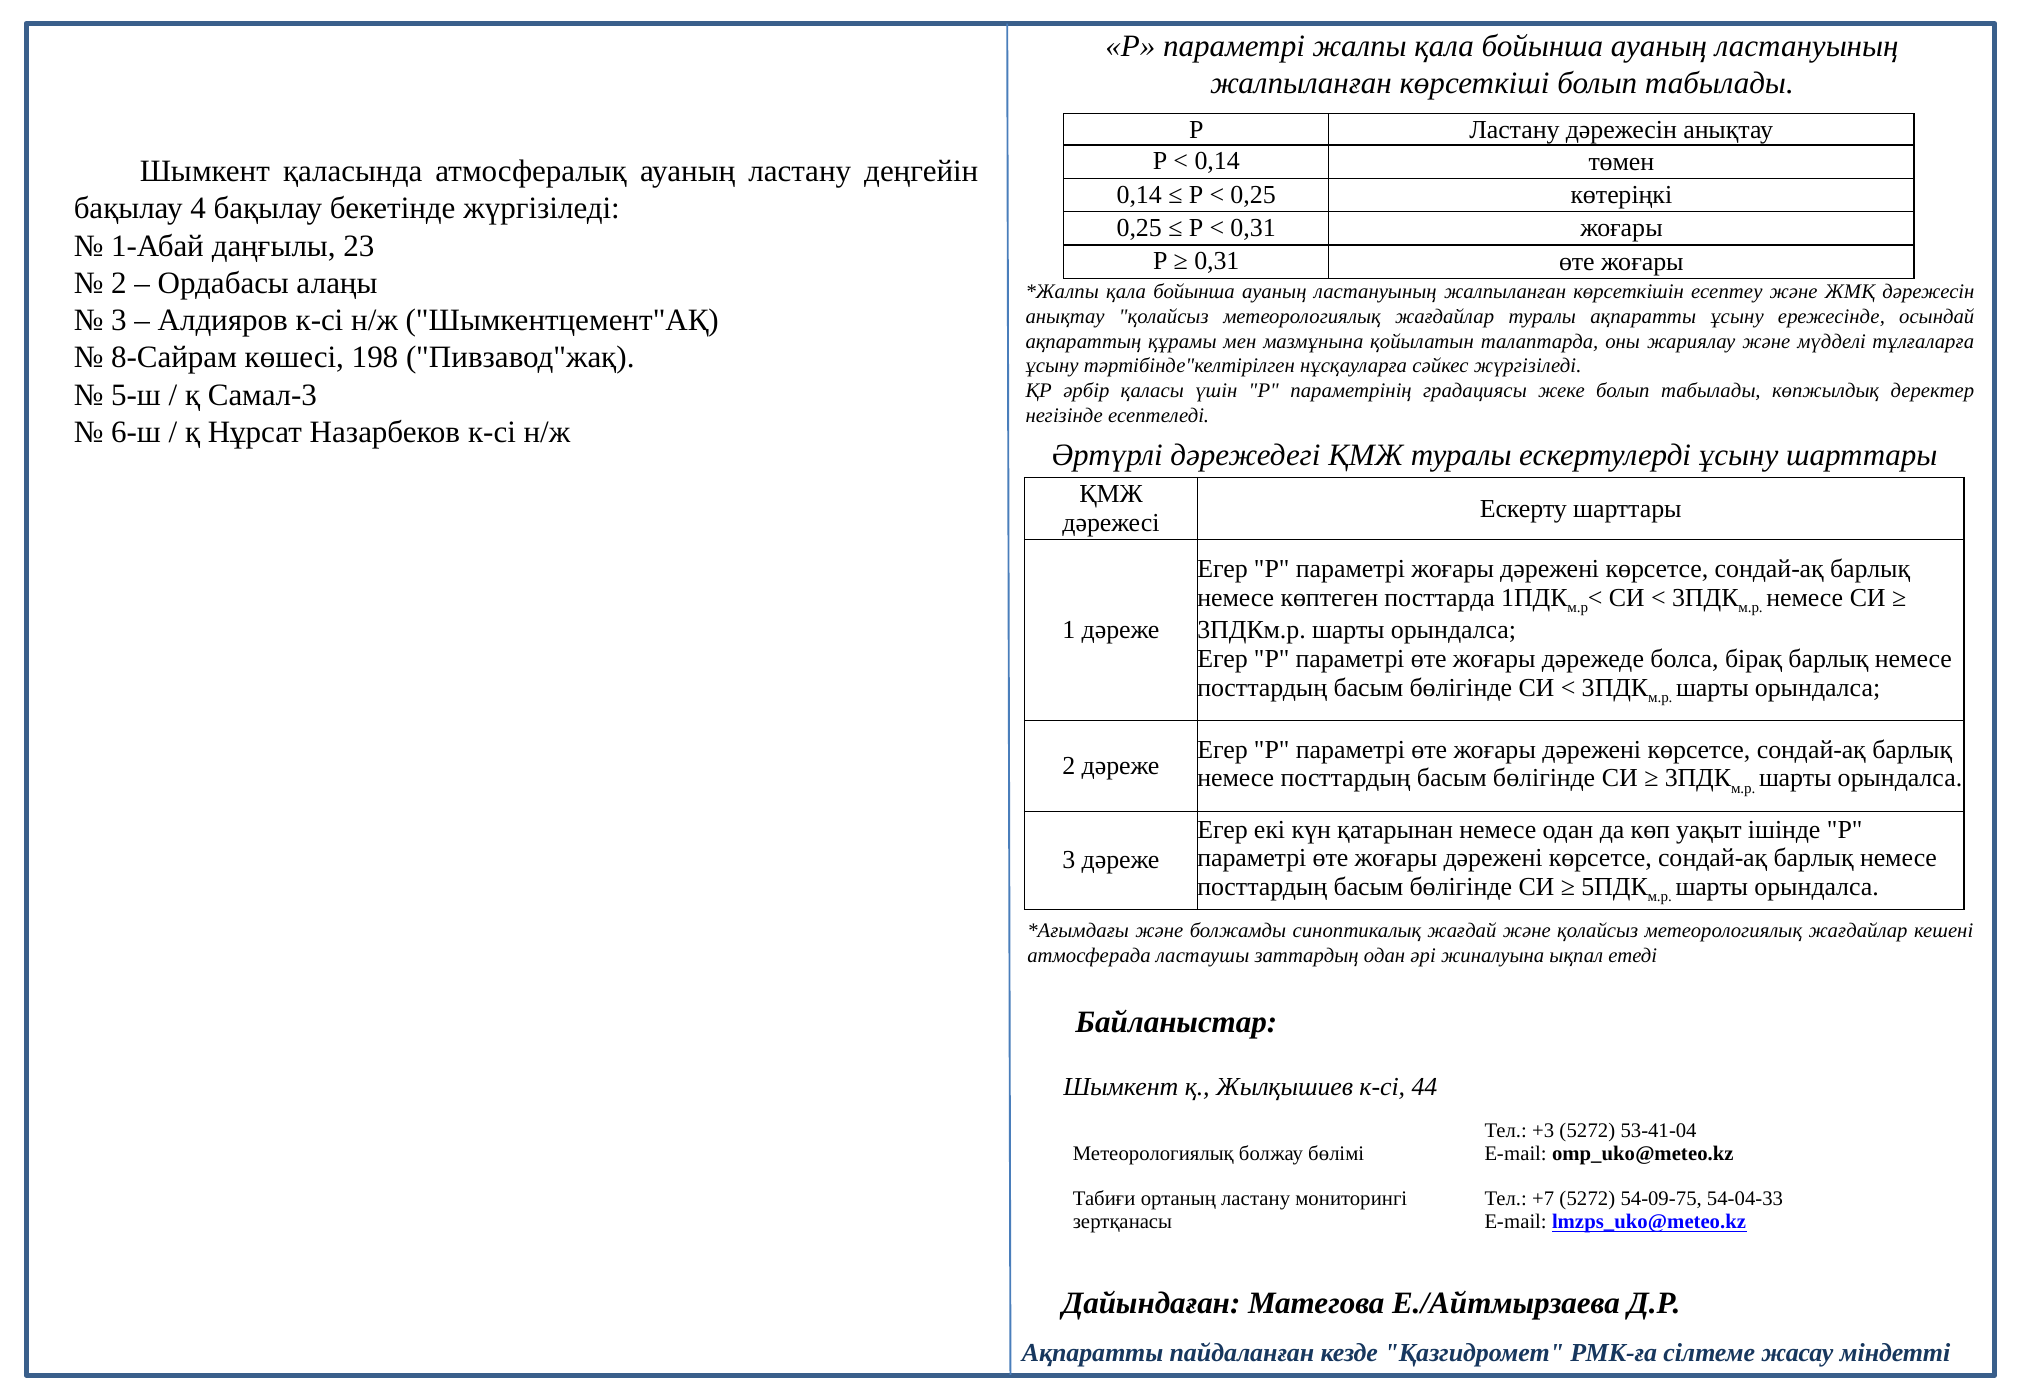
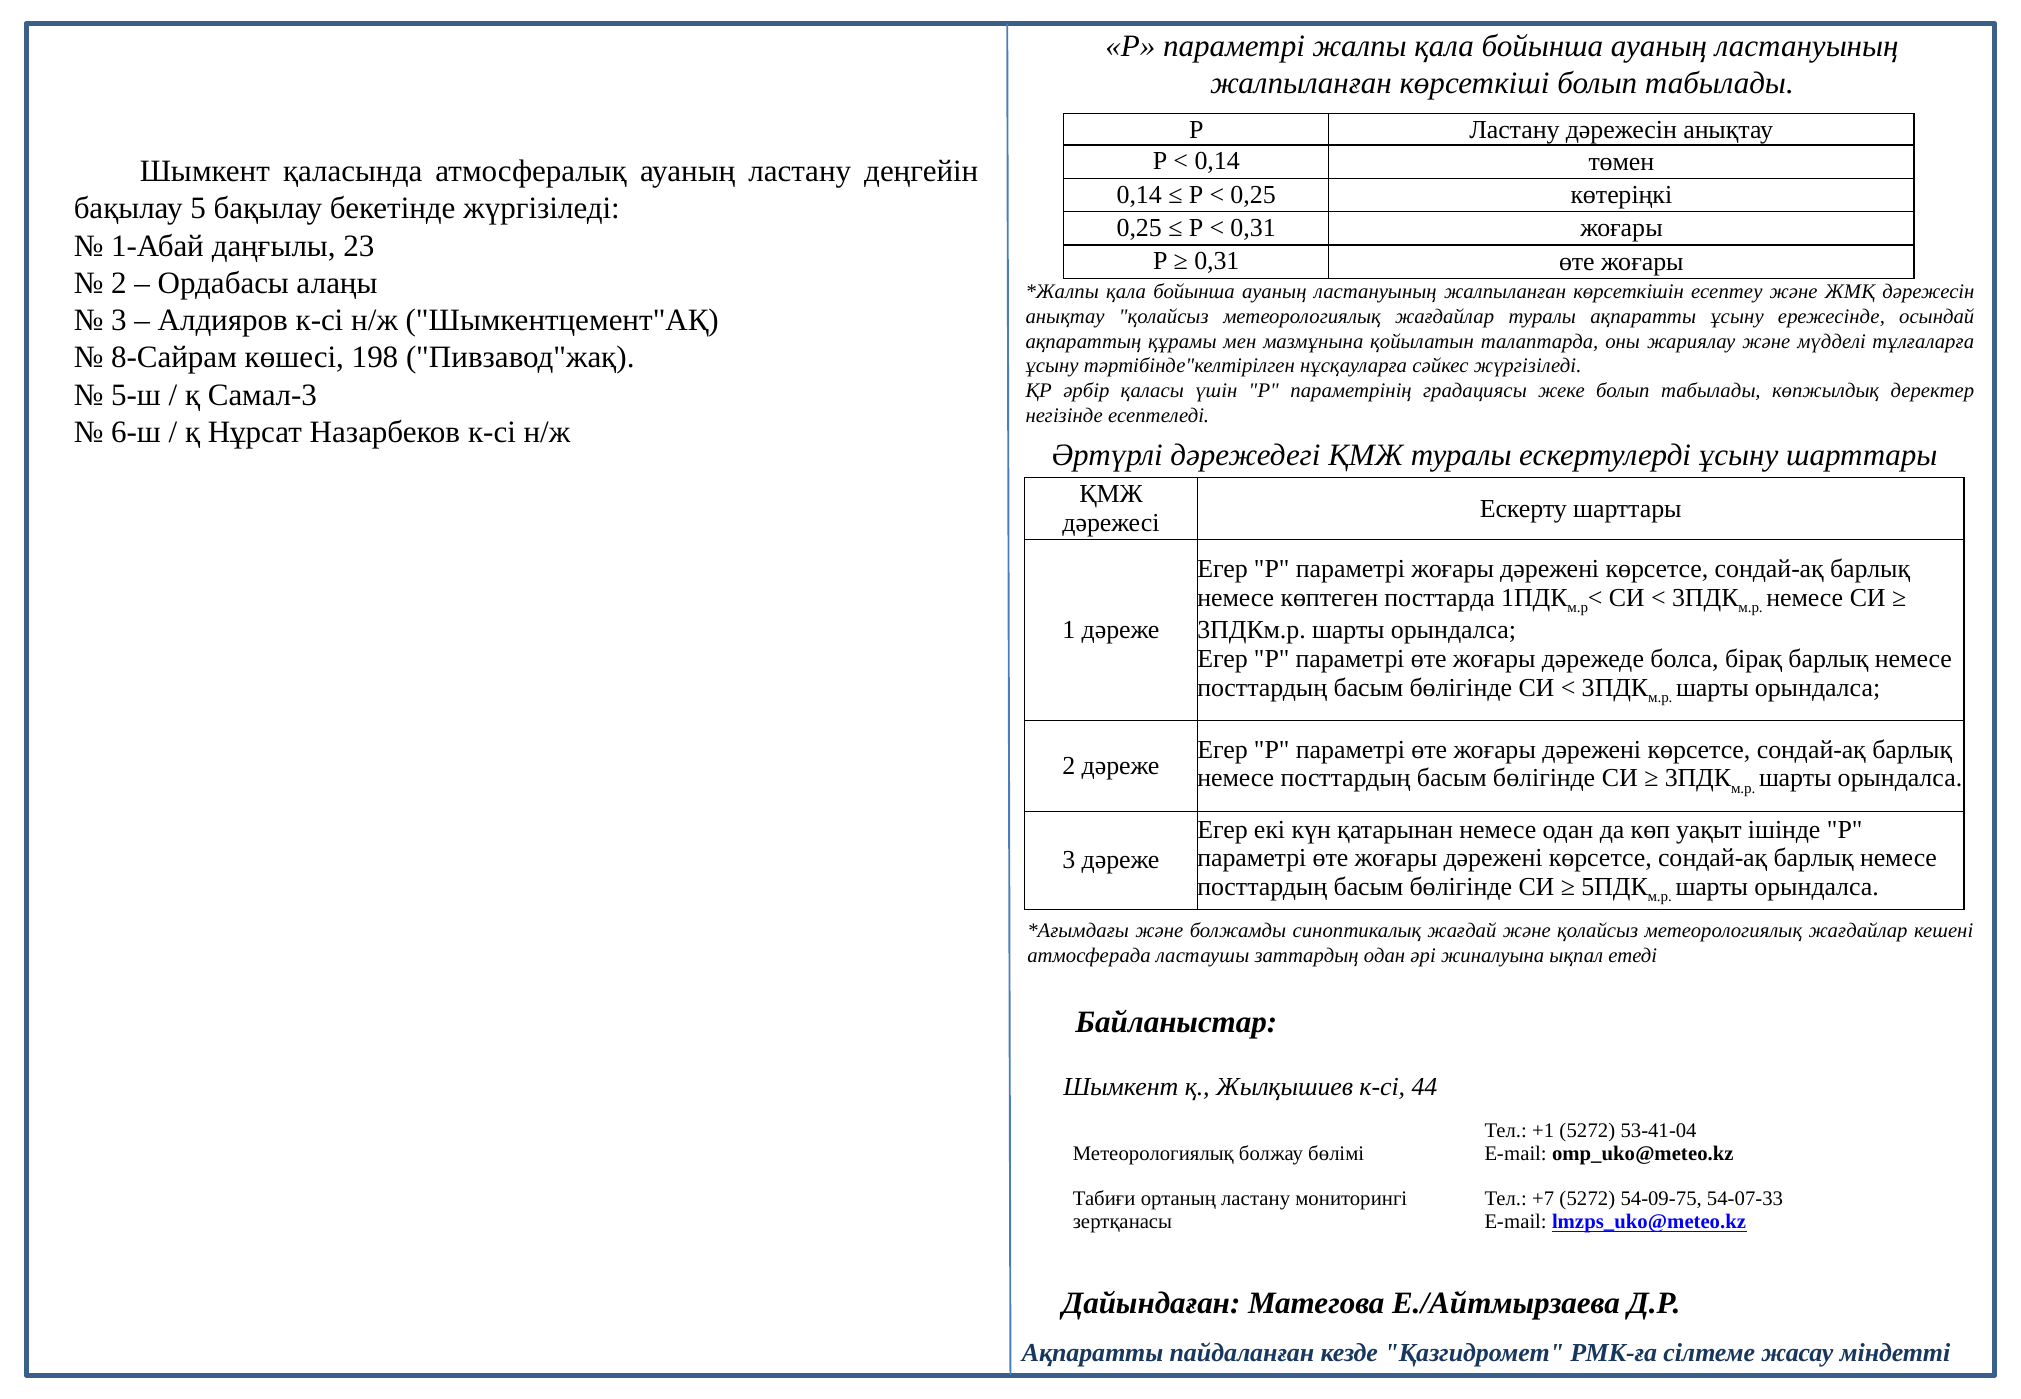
4: 4 -> 5 (198, 209)
+3: +3 -> +1 (1543, 1131)
54-04-33: 54-04-33 -> 54-07-33 (1745, 1199)
